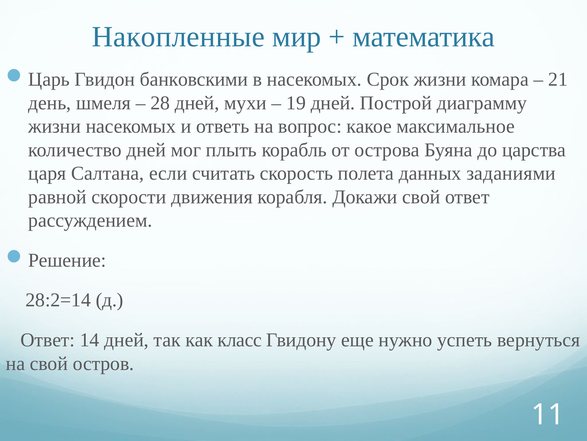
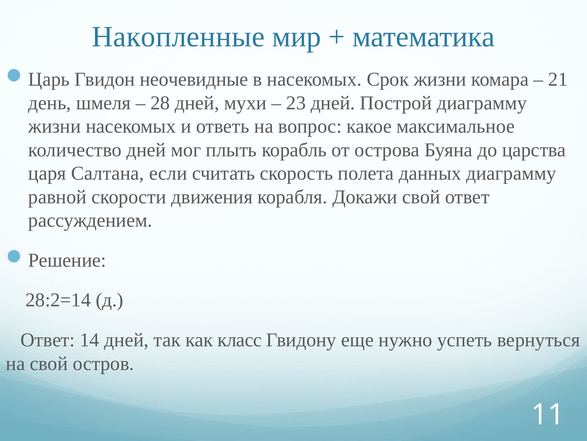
банковскими: банковскими -> неочевидные (194, 79)
19: 19 -> 23 (296, 103)
данных заданиями: заданиями -> диаграмму (511, 173)
